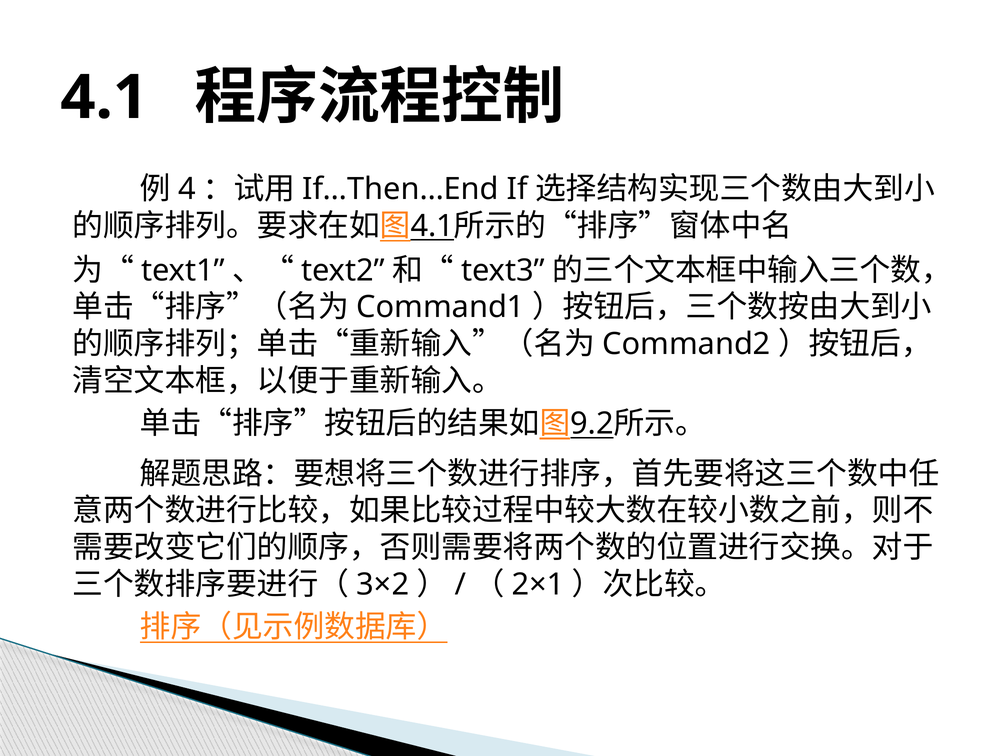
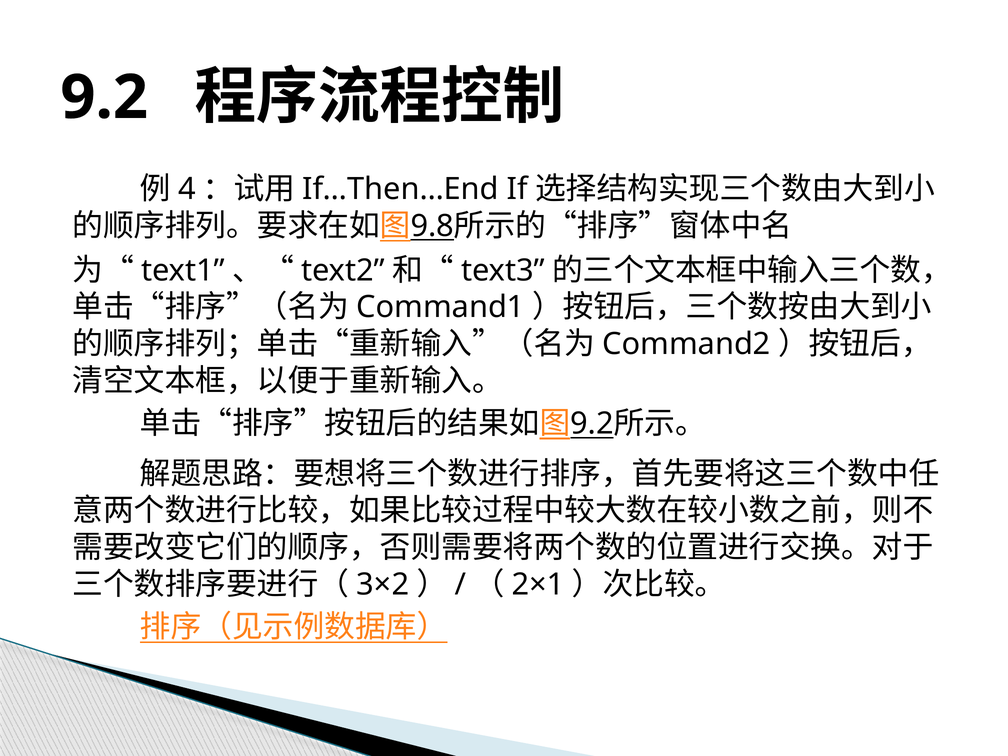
4.1: 4.1 -> 9.2 (104, 98)
4.1: 4.1 -> 9.8 (432, 226)
